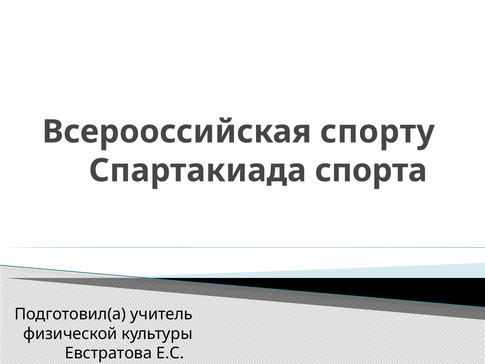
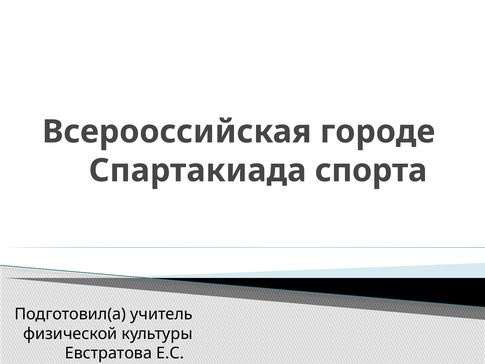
спорту: спорту -> городе (378, 132)
